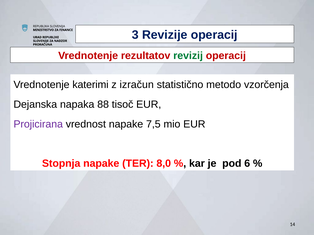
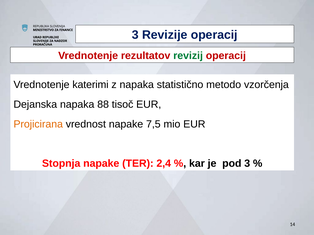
z izračun: izračun -> napaka (137, 85)
Projicirana colour: purple -> orange (38, 124)
8,0: 8,0 -> 2,4 (164, 164)
pod 6: 6 -> 3 (247, 164)
